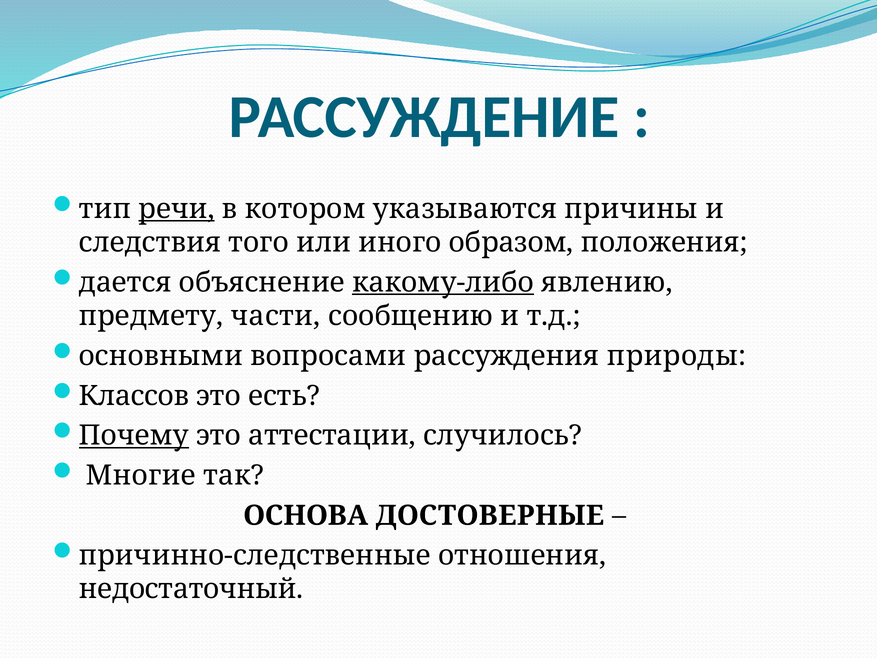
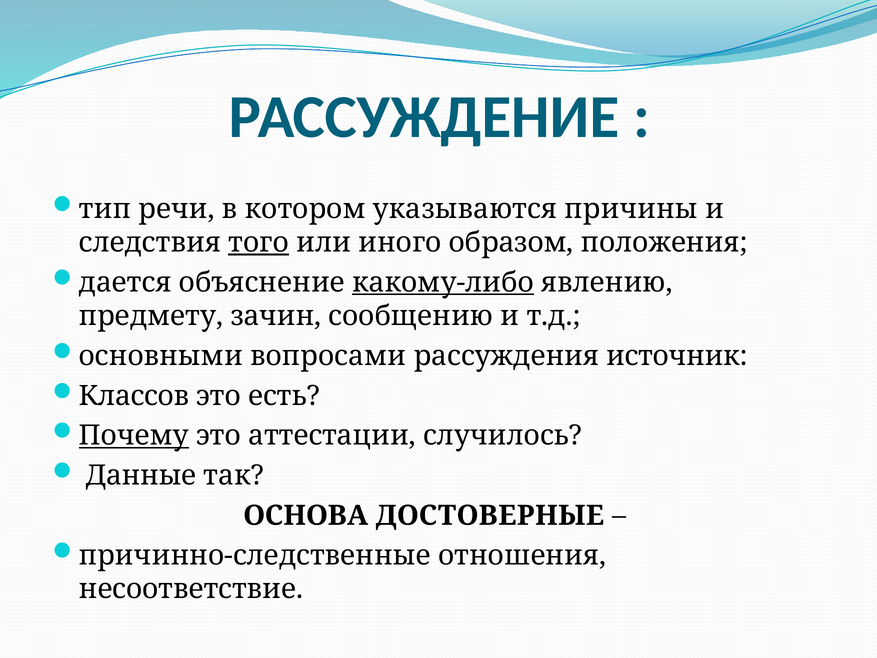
речи underline: present -> none (176, 209)
того underline: none -> present (258, 242)
части: части -> зачин (276, 316)
природы: природы -> источник (677, 356)
Многие: Многие -> Данные (141, 475)
недостаточный: недостаточный -> несоответствие (191, 589)
